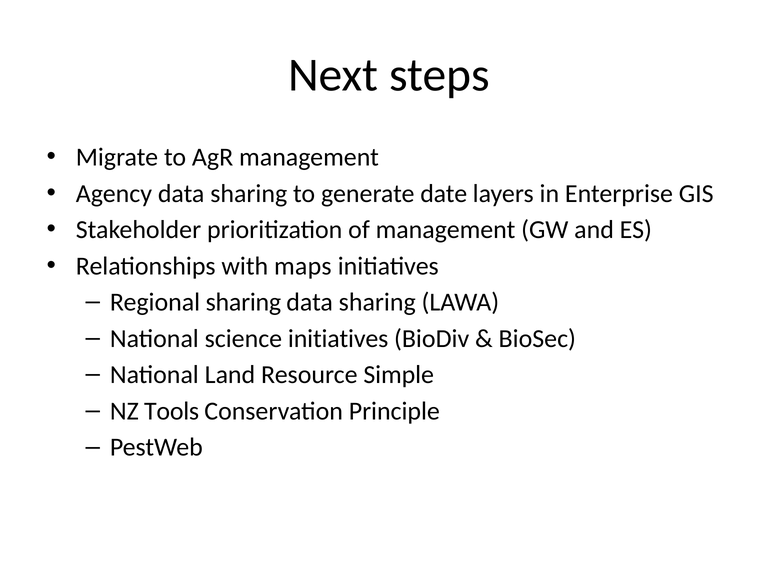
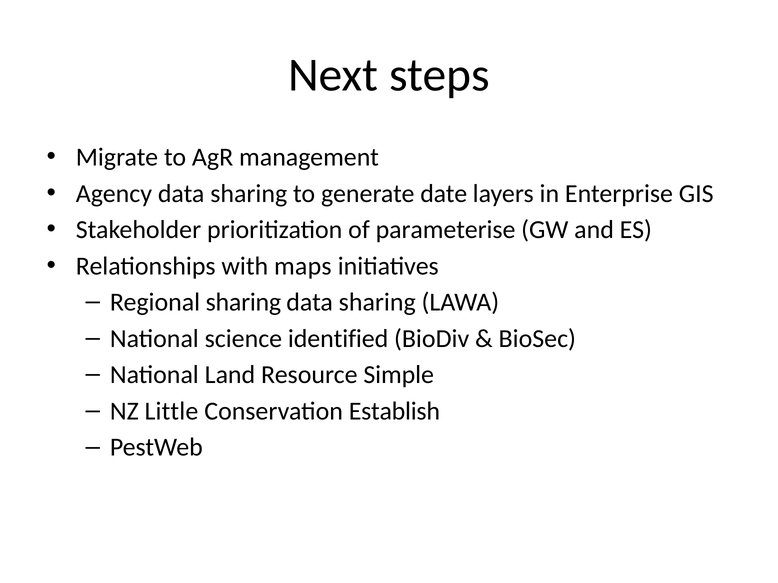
of management: management -> parameterise (446, 230)
science initiatives: initiatives -> identified (338, 339)
Tools: Tools -> Little (171, 411)
Principle: Principle -> Establish (394, 411)
